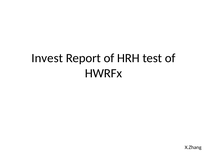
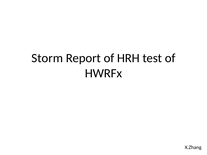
Invest: Invest -> Storm (47, 58)
